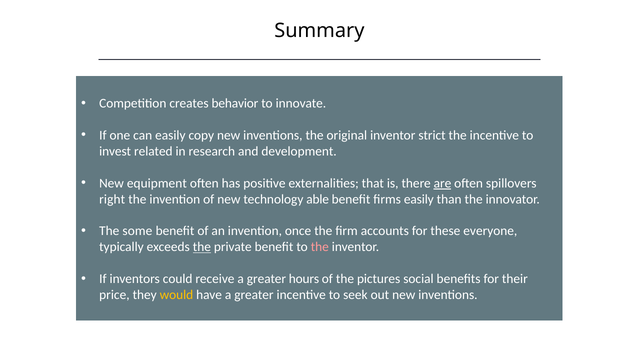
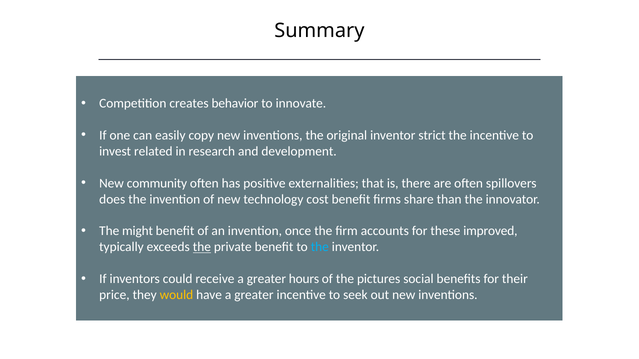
equipment: equipment -> community (157, 183)
are underline: present -> none (443, 183)
right: right -> does (112, 199)
able: able -> cost (318, 199)
firms easily: easily -> share (419, 199)
some: some -> might (138, 231)
everyone: everyone -> improved (490, 231)
the colour: pink -> light blue (320, 247)
